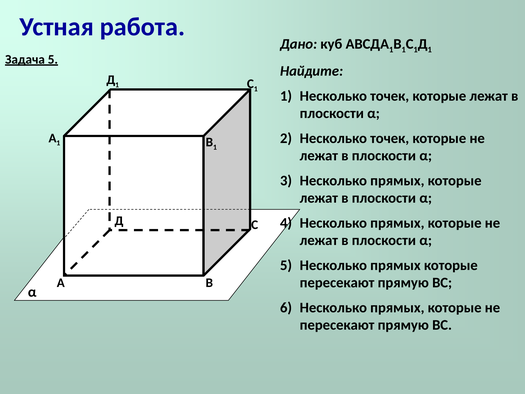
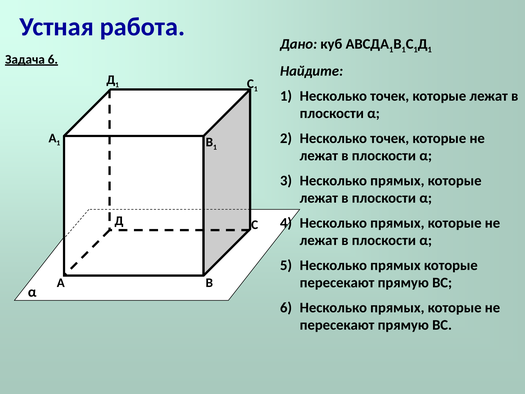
Задача 5: 5 -> 6 (53, 59)
